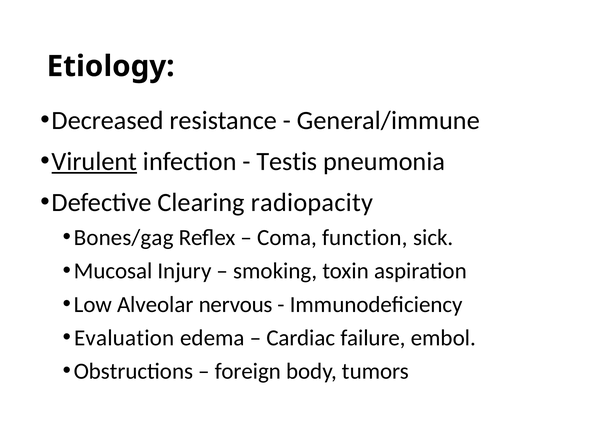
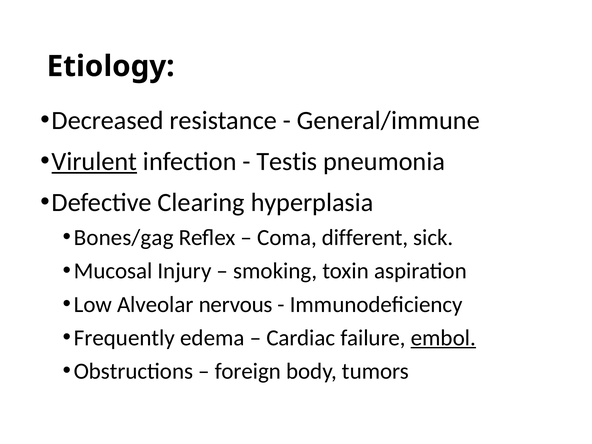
radiopacity: radiopacity -> hyperplasia (312, 202)
function: function -> different (365, 238)
Evaluation: Evaluation -> Frequently (124, 338)
embol underline: none -> present (443, 338)
